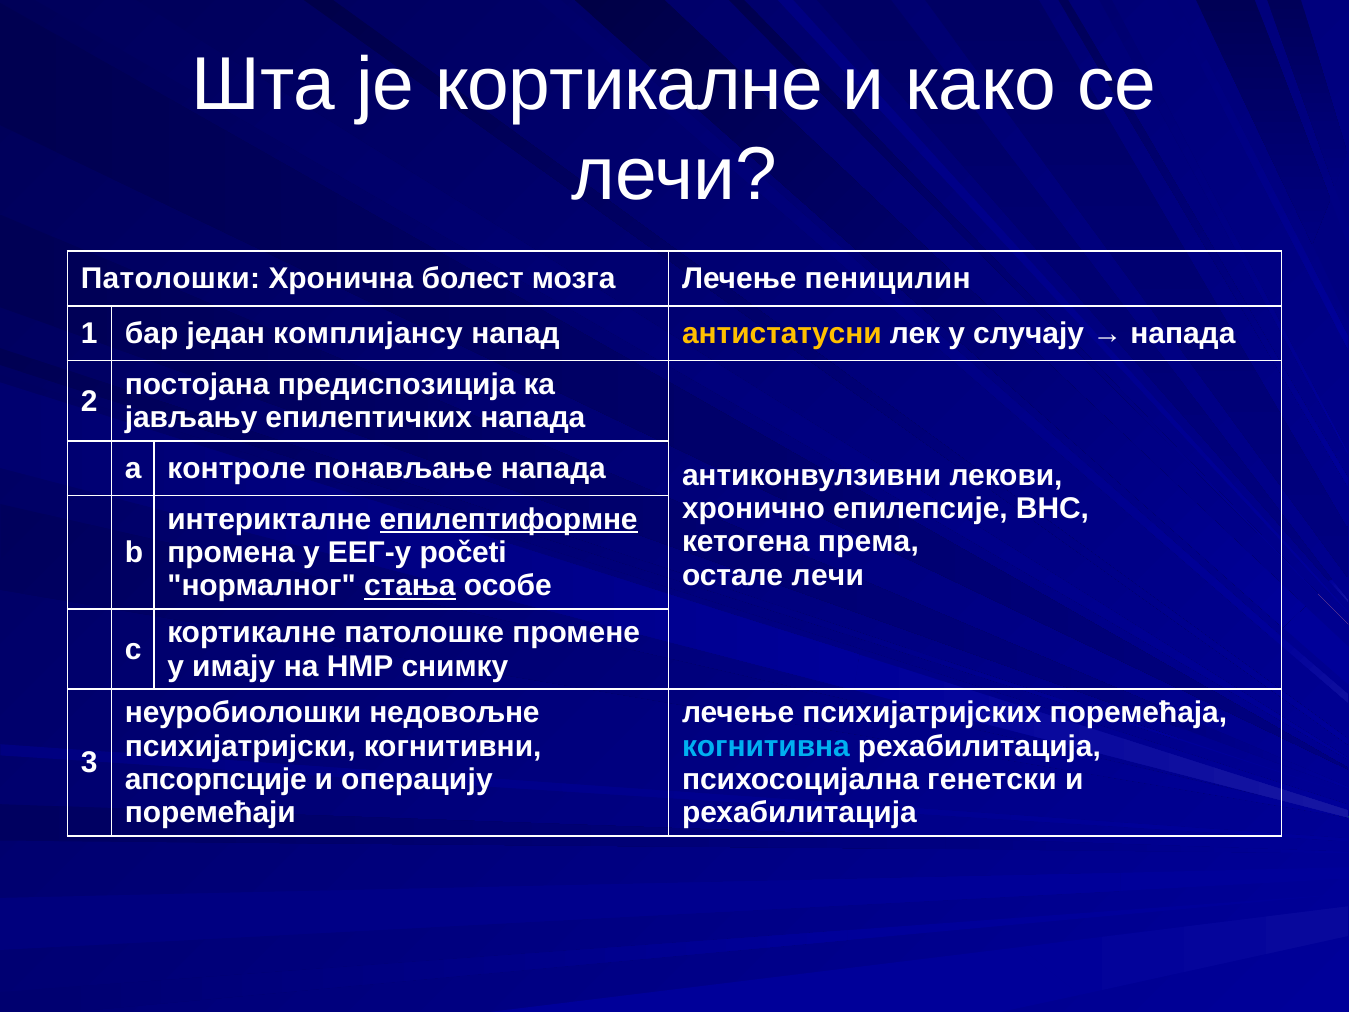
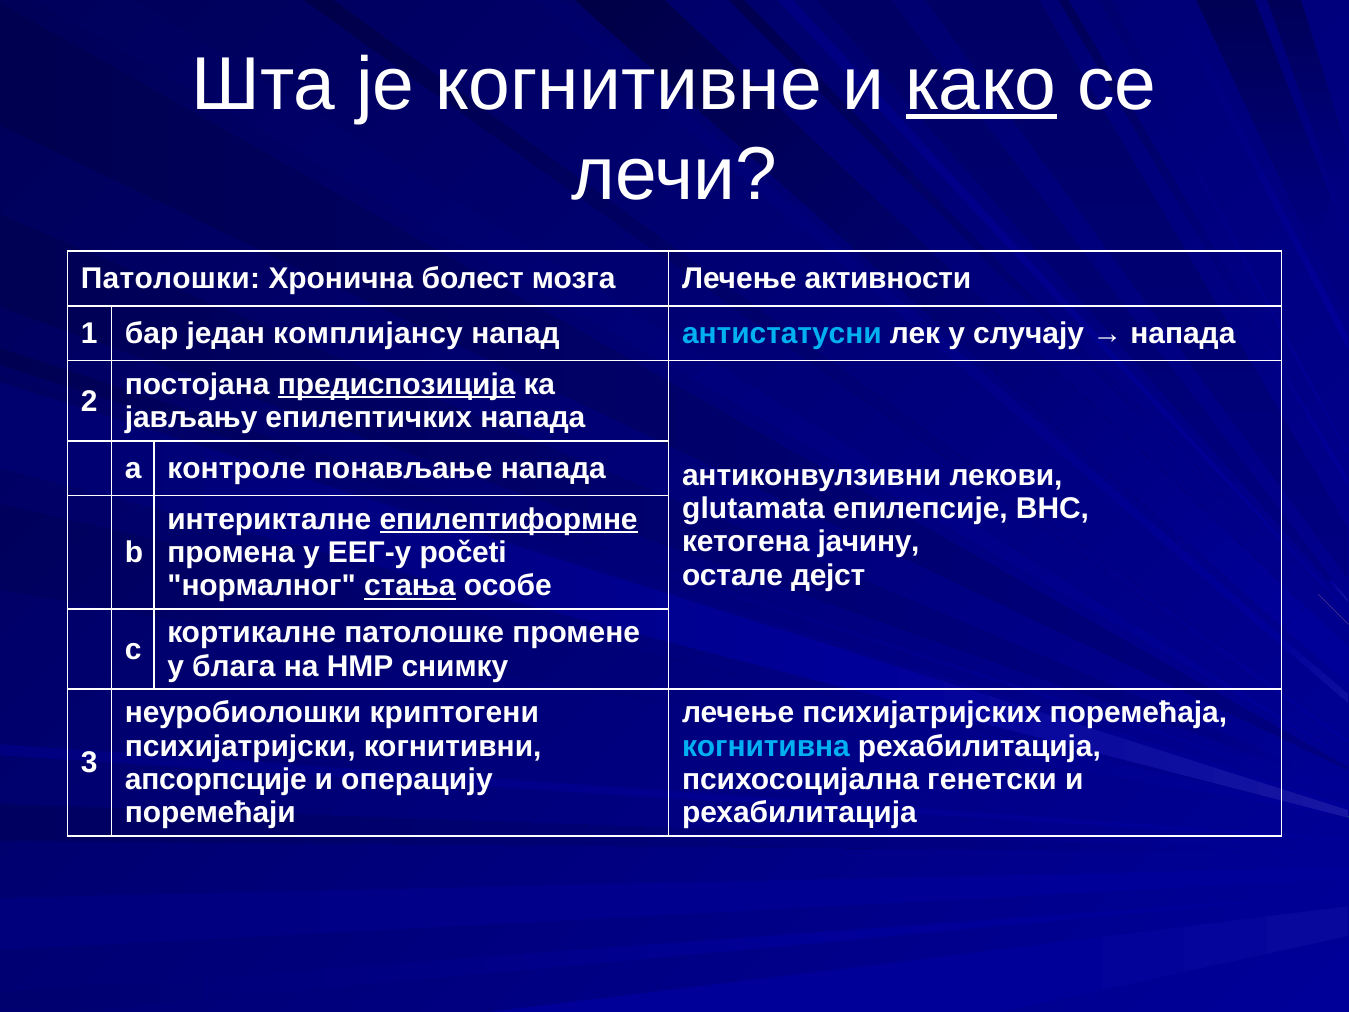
је кортикалне: кортикалне -> когнитивне (629, 84)
како underline: none -> present (981, 84)
пеницилин: пеницилин -> активности (888, 279)
антистатусни colour: yellow -> light blue (782, 334)
предиспозиција underline: none -> present (397, 384)
хронично: хронично -> glutamata (753, 509)
према: према -> јачину (869, 542)
остале лечи: лечи -> дејст (828, 575)
имају: имају -> блага (234, 666)
недовољне: недовољне -> криптогени (454, 713)
